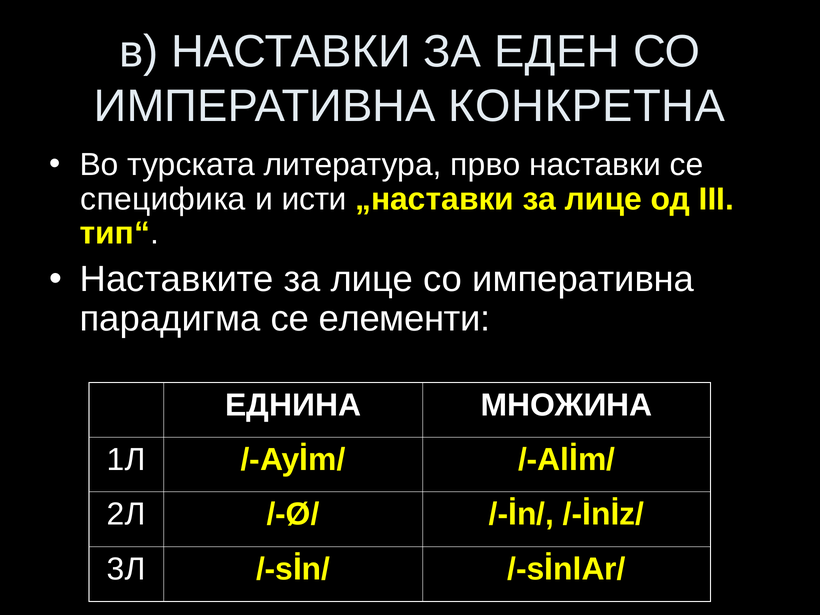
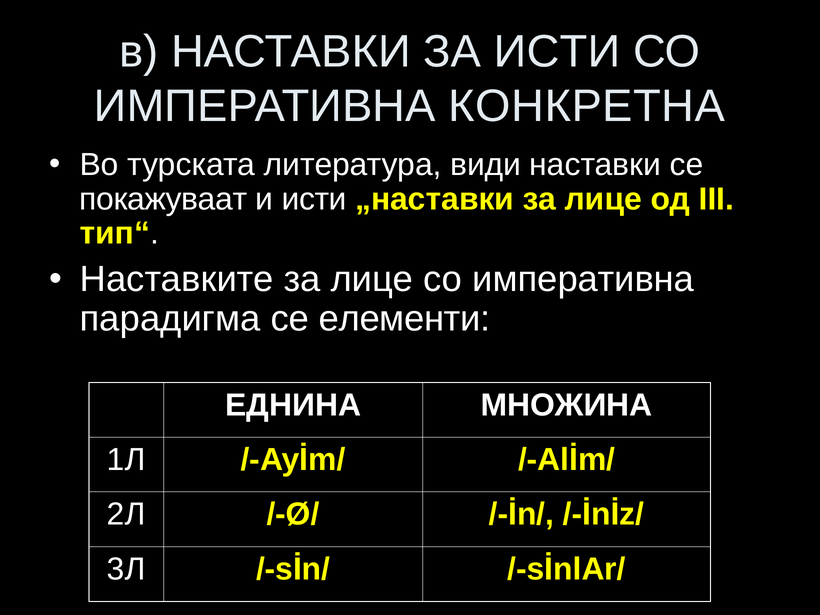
ЗА ЕДЕН: ЕДЕН -> ИСТИ (557, 52)
прво: прво -> види (486, 165)
специфика: специфика -> покажуваат (163, 199)
